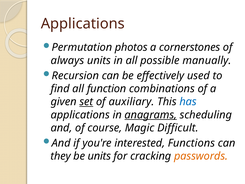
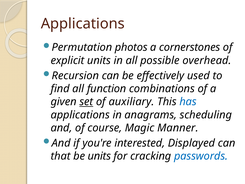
always: always -> explicit (67, 60)
manually: manually -> overhead (207, 60)
anagrams underline: present -> none (151, 115)
Difficult: Difficult -> Manner (178, 128)
Functions: Functions -> Displayed (191, 143)
they: they -> that (61, 156)
passwords colour: orange -> blue (201, 156)
